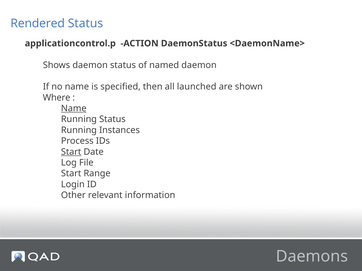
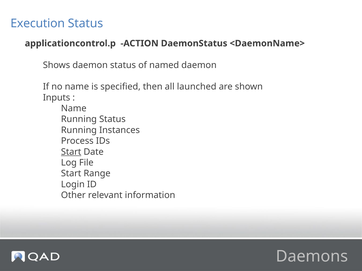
Rendered: Rendered -> Execution (38, 23)
Where: Where -> Inputs (57, 98)
Name underline: present -> none (74, 109)
